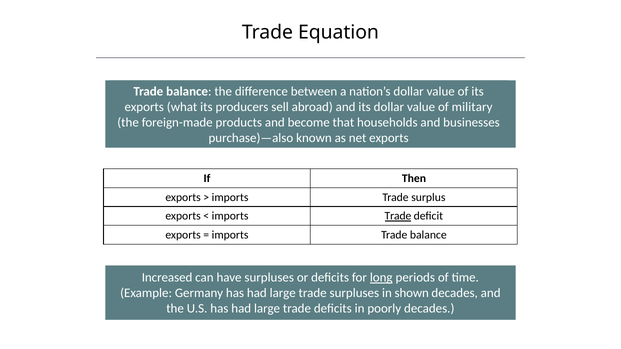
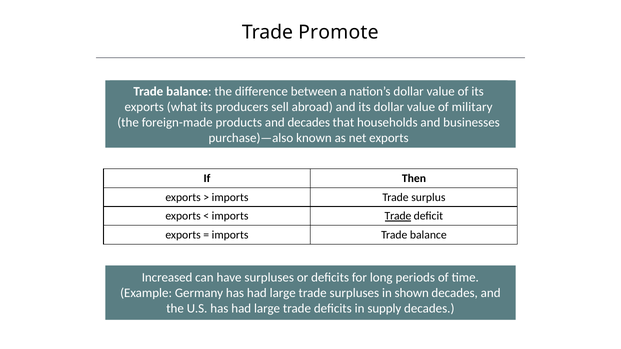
Equation: Equation -> Promote (338, 33)
and become: become -> decades (309, 122)
long underline: present -> none (381, 278)
poorly: poorly -> supply (384, 309)
